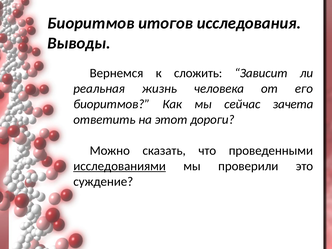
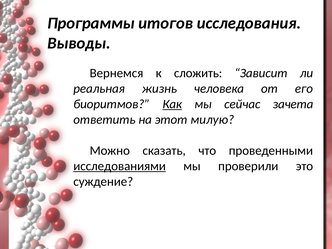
Биоритмов: Биоритмов -> Программы (91, 23)
Как underline: none -> present (172, 104)
дороги: дороги -> милую (212, 120)
